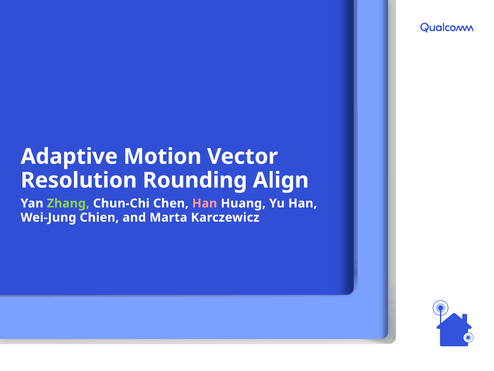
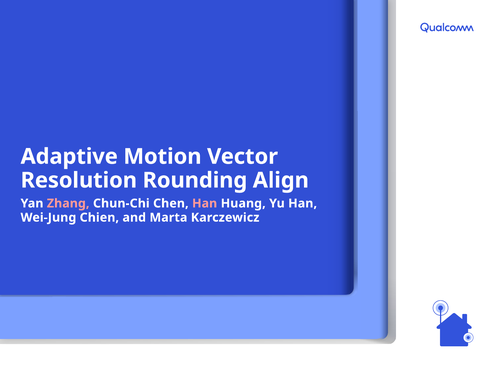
Zhang colour: light green -> pink (68, 203)
